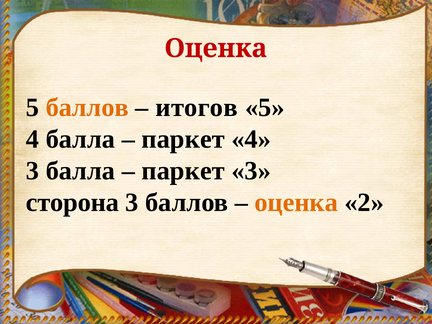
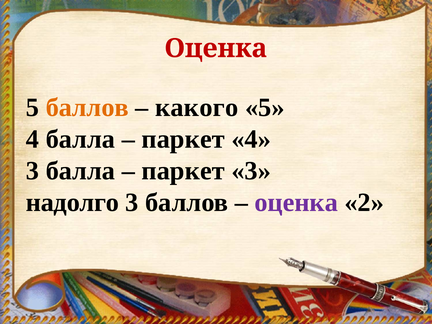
итогов: итогов -> какого (197, 108)
сторона: сторона -> надолго (72, 203)
оценка colour: orange -> purple (296, 203)
